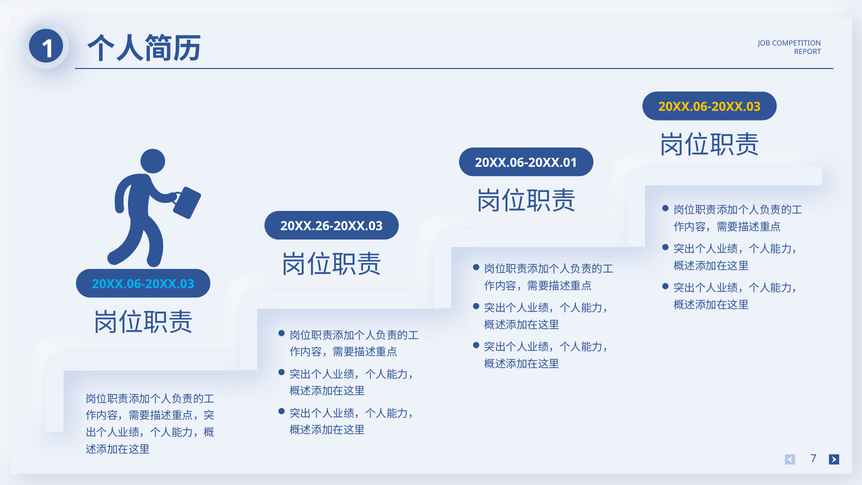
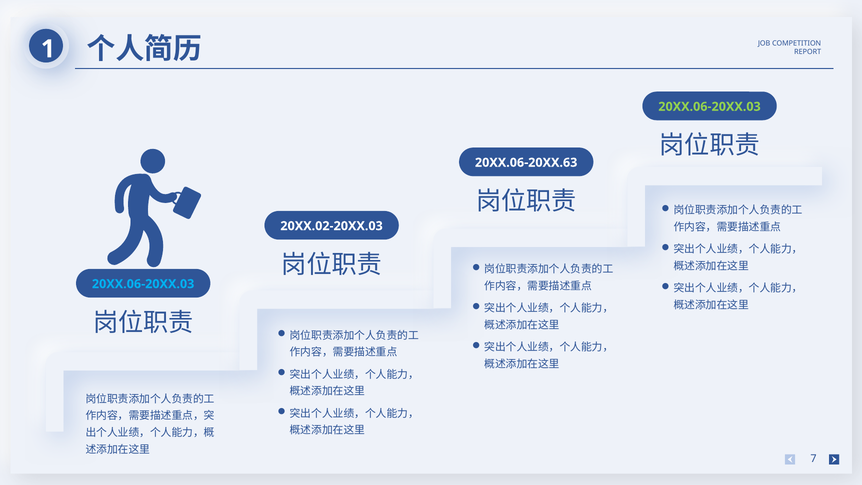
20XX.06-20XX.03 colour: yellow -> light green (710, 107)
20XX.06-20XX.01: 20XX.06-20XX.01 -> 20XX.06-20XX.63 (526, 163)
20XX.26-20XX.03: 20XX.26-20XX.03 -> 20XX.02-20XX.03 (332, 226)
